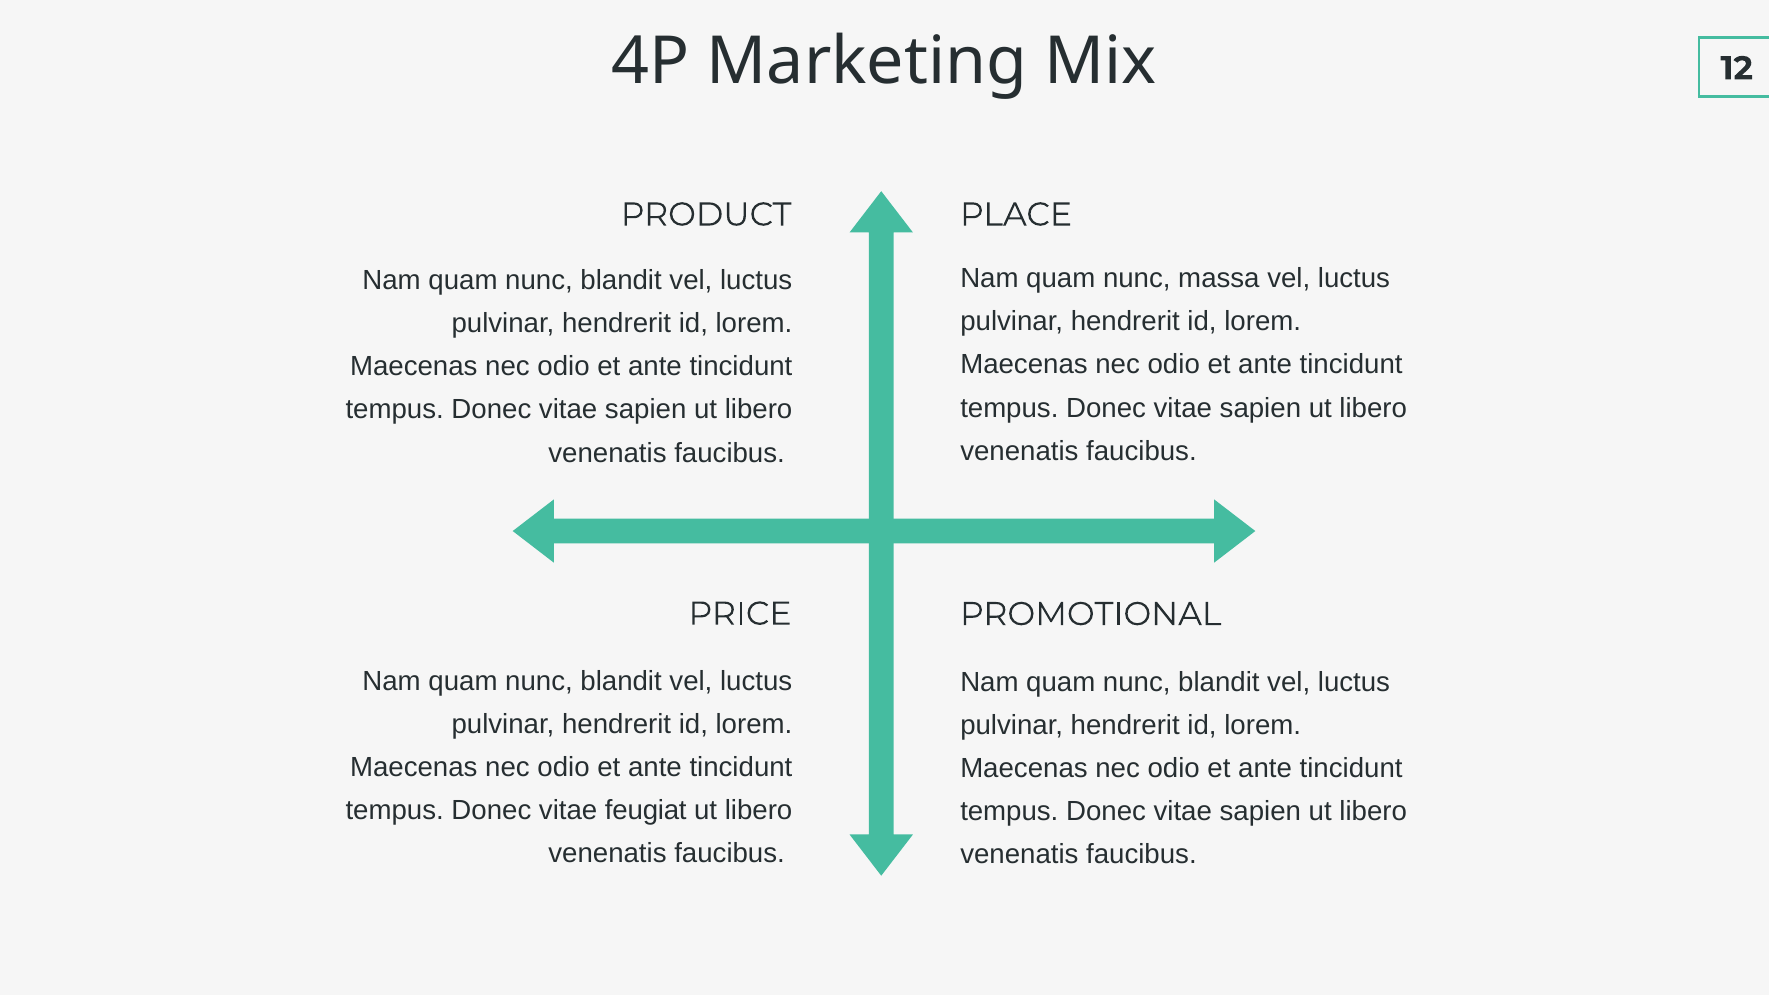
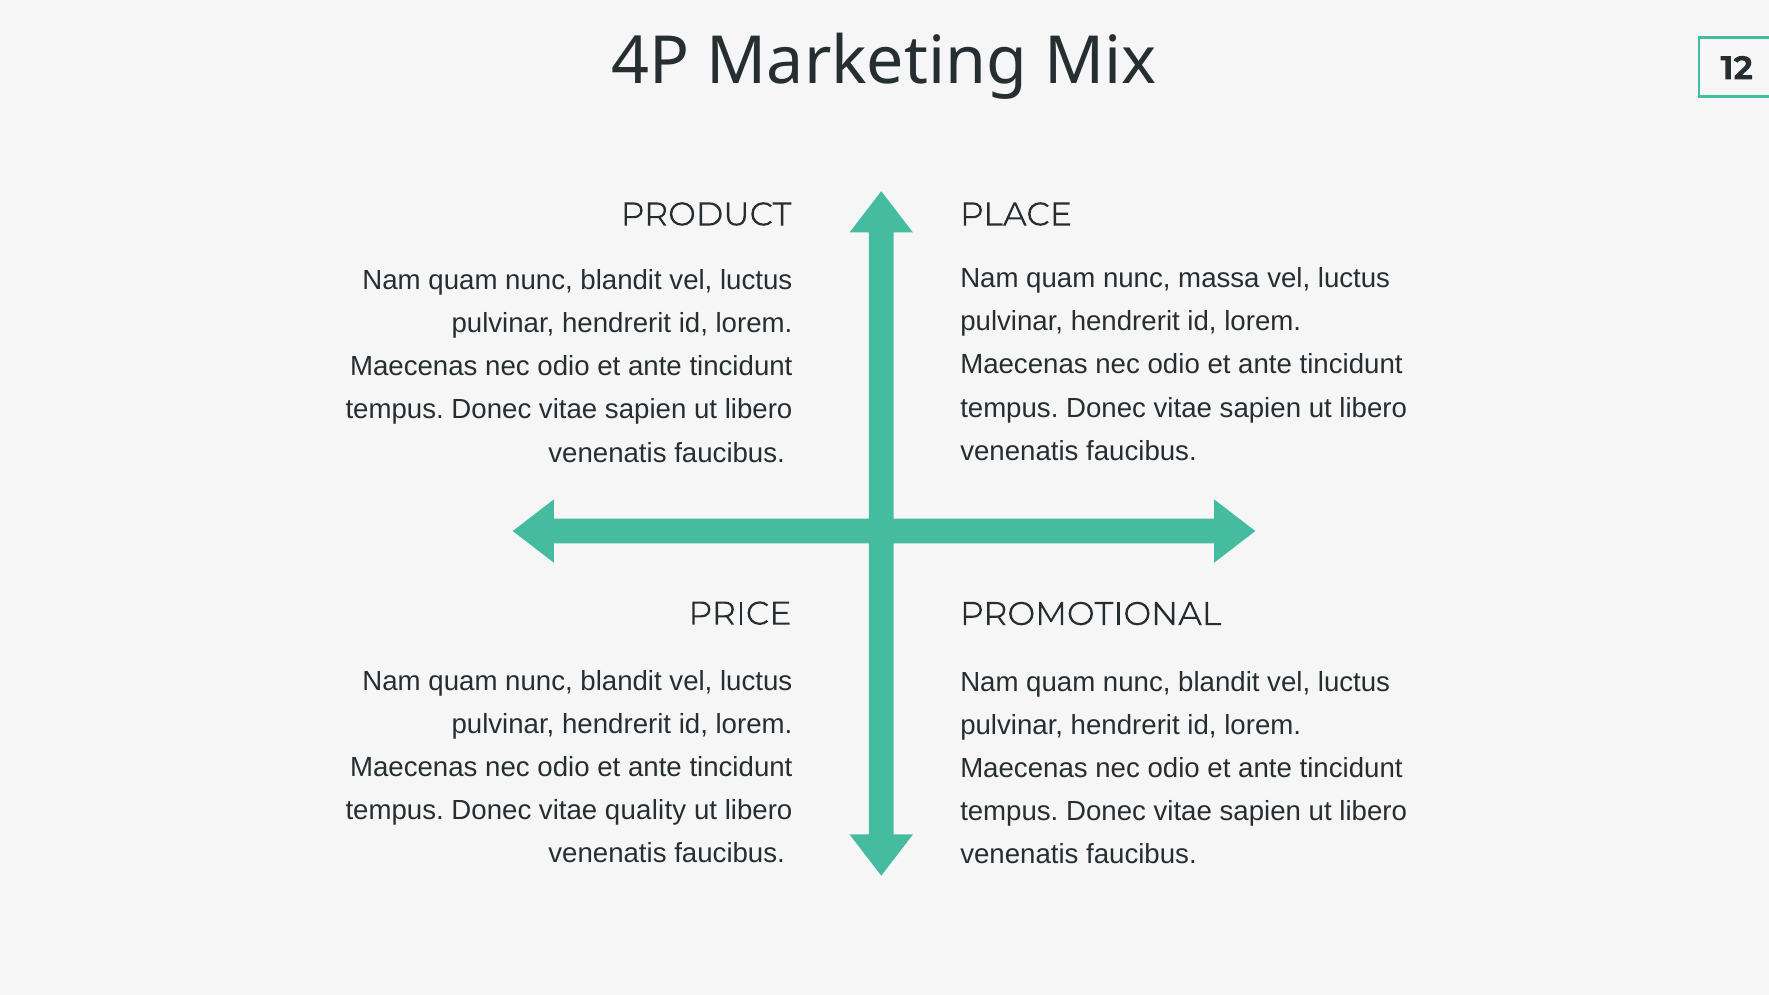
feugiat: feugiat -> quality (646, 811)
